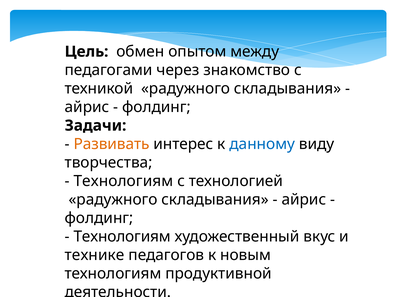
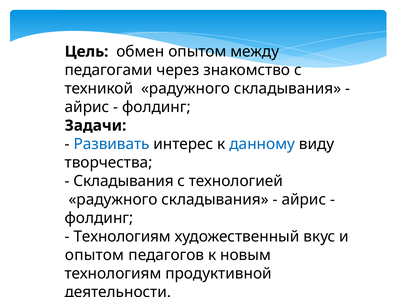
Развивать colour: orange -> blue (112, 144)
Технологиям: Технологиям -> Складывания (124, 181)
технике: технике -> опытом (95, 255)
